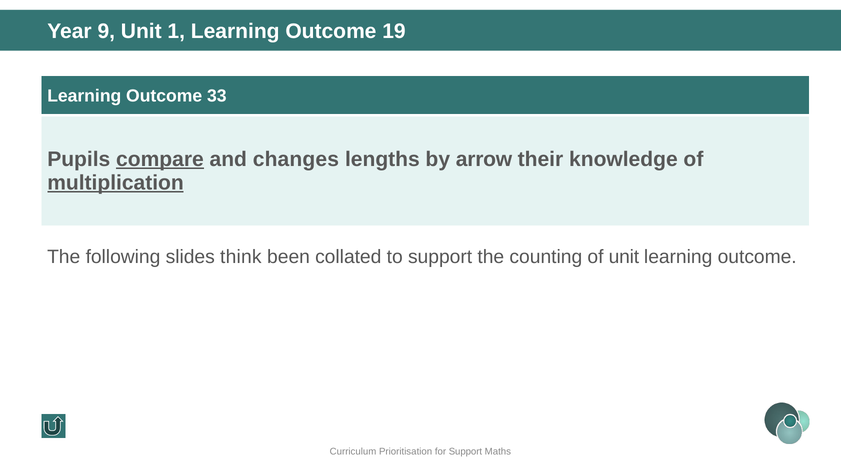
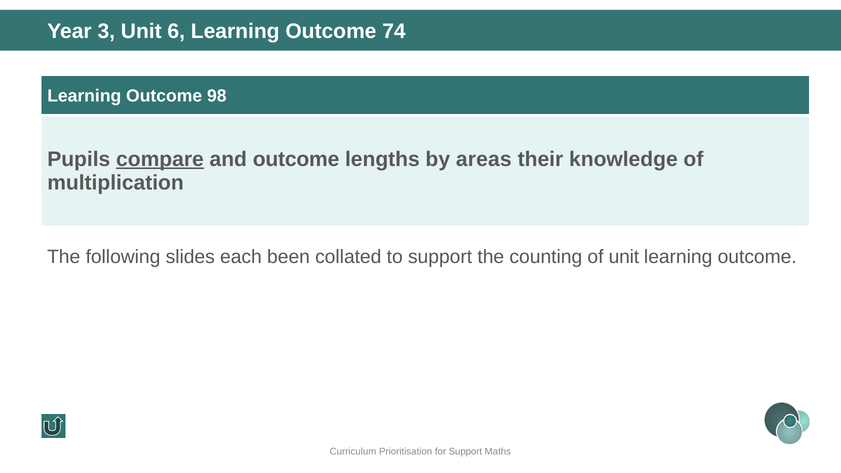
9: 9 -> 3 (106, 31)
1: 1 -> 6 (176, 31)
19: 19 -> 74 (394, 31)
33: 33 -> 98 (217, 96)
and changes: changes -> outcome (296, 159)
arrow: arrow -> areas (484, 159)
multiplication underline: present -> none (116, 183)
think: think -> each (241, 257)
